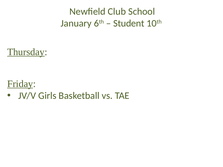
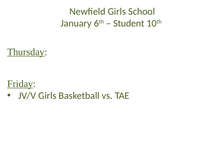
Newfield Club: Club -> Girls (117, 11)
